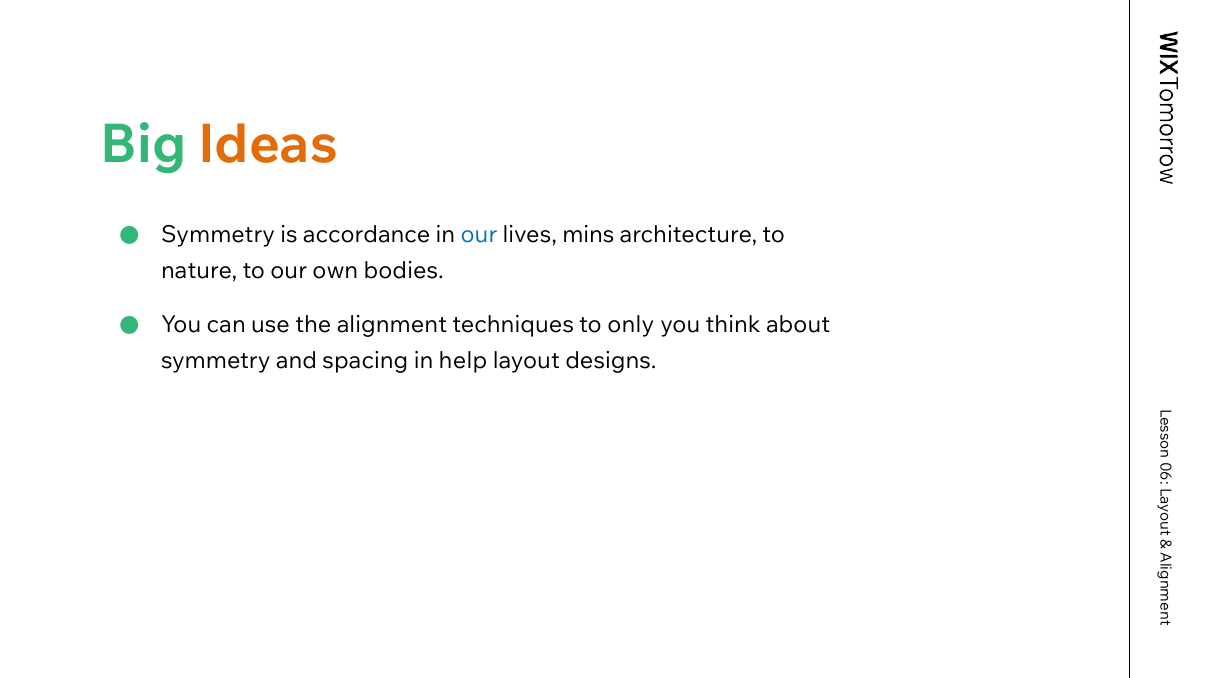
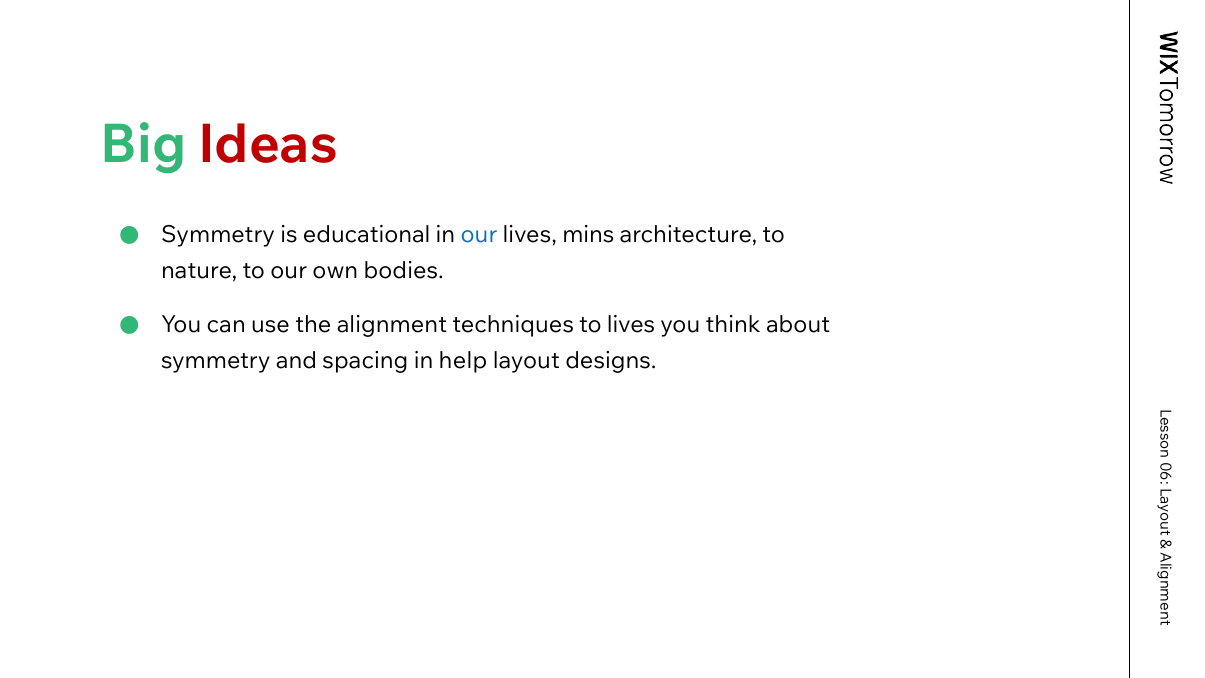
Ideas colour: orange -> red (268, 145)
accordance: accordance -> educational (367, 235)
to only: only -> lives (631, 324)
